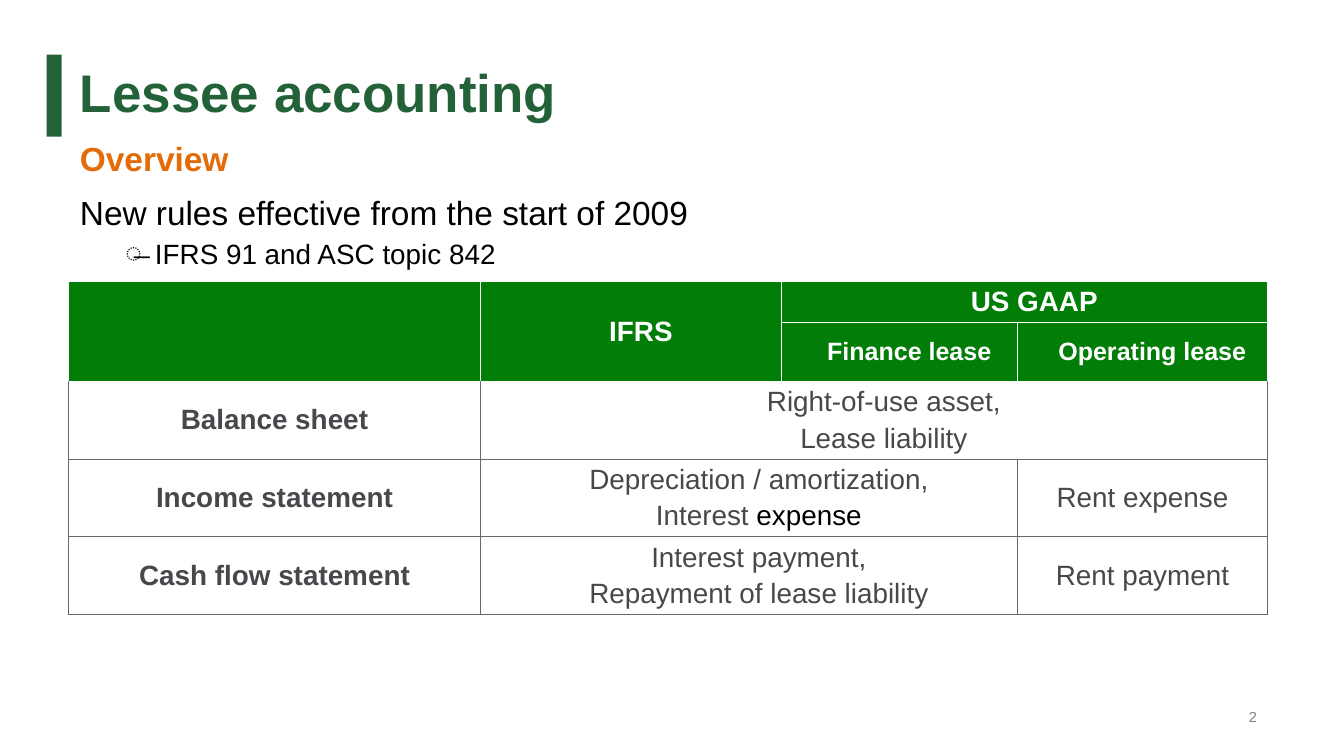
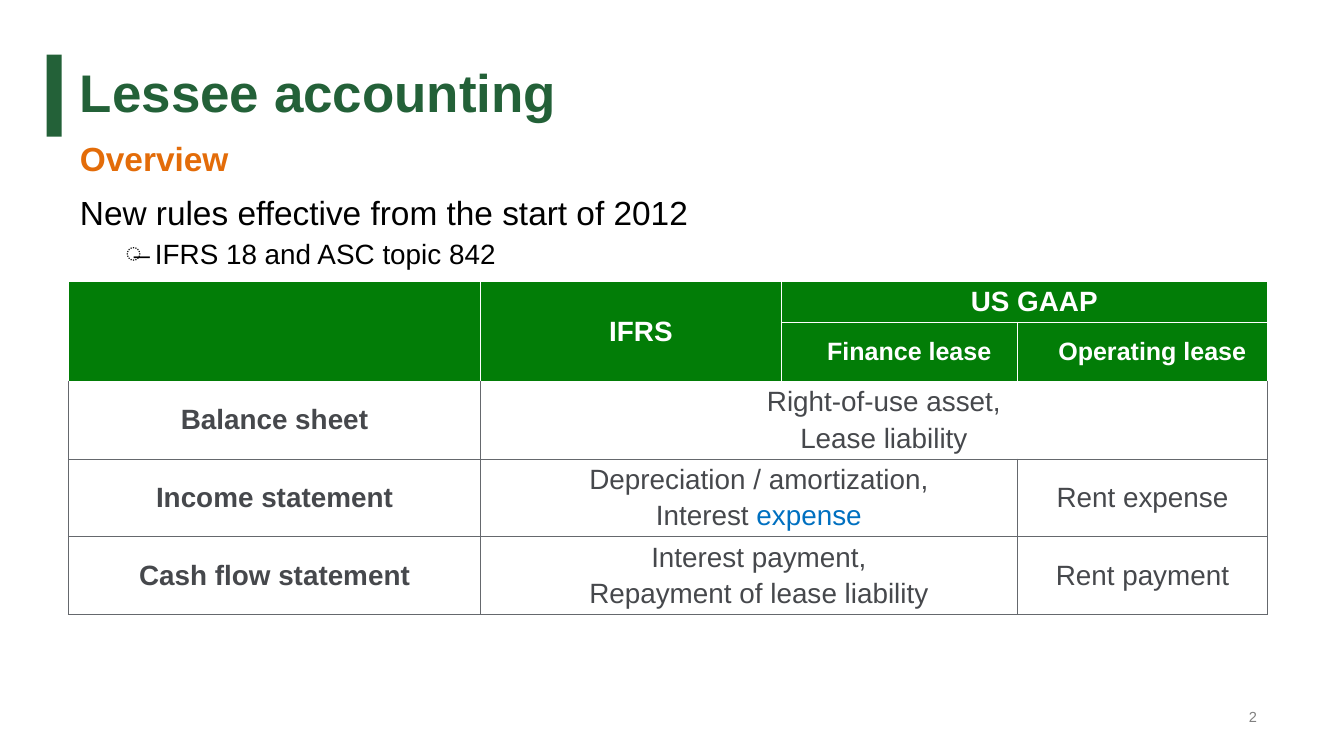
2009: 2009 -> 2012 (651, 215)
91: 91 -> 18 (242, 255)
expense colour: black -> blue (809, 516)
